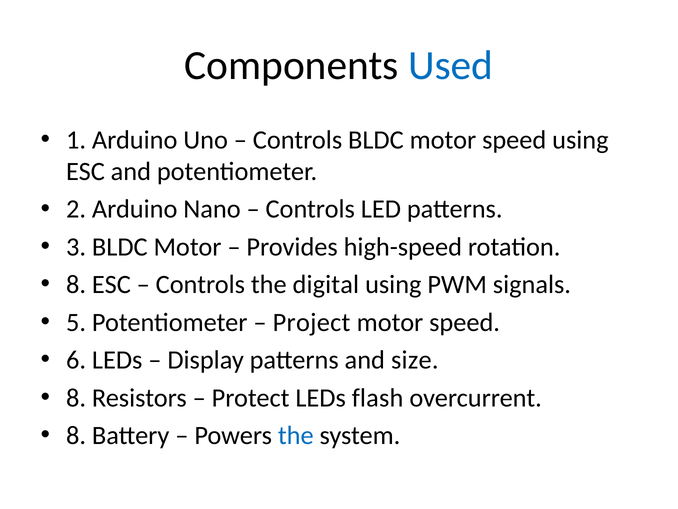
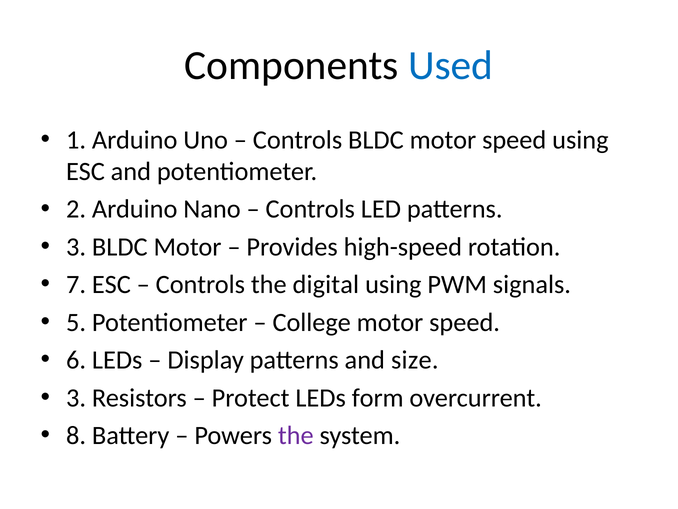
8: 8 -> 7 (76, 284)
Project: Project -> College (312, 322)
8: 8 -> 3 (76, 398)
flash: flash -> form (378, 398)
the colour: blue -> purple (296, 435)
